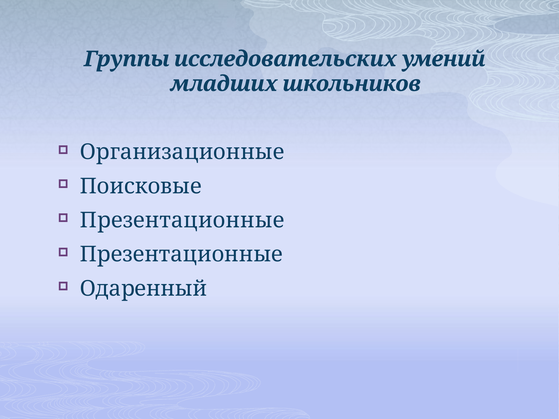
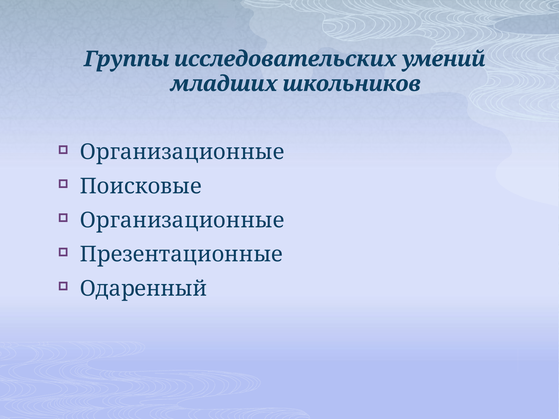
Презентационные: Презентационные -> Организационные (182, 220)
